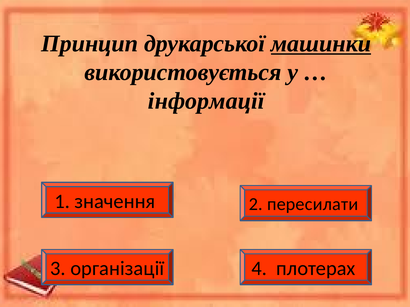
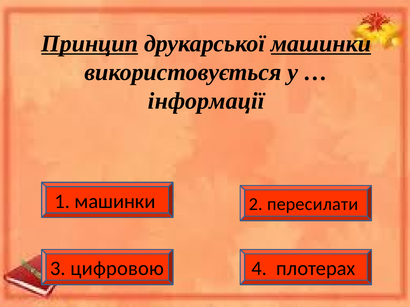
Принцип underline: none -> present (90, 44)
1 значення: значення -> машинки (115, 202)
організації: організації -> цифровою (117, 269)
